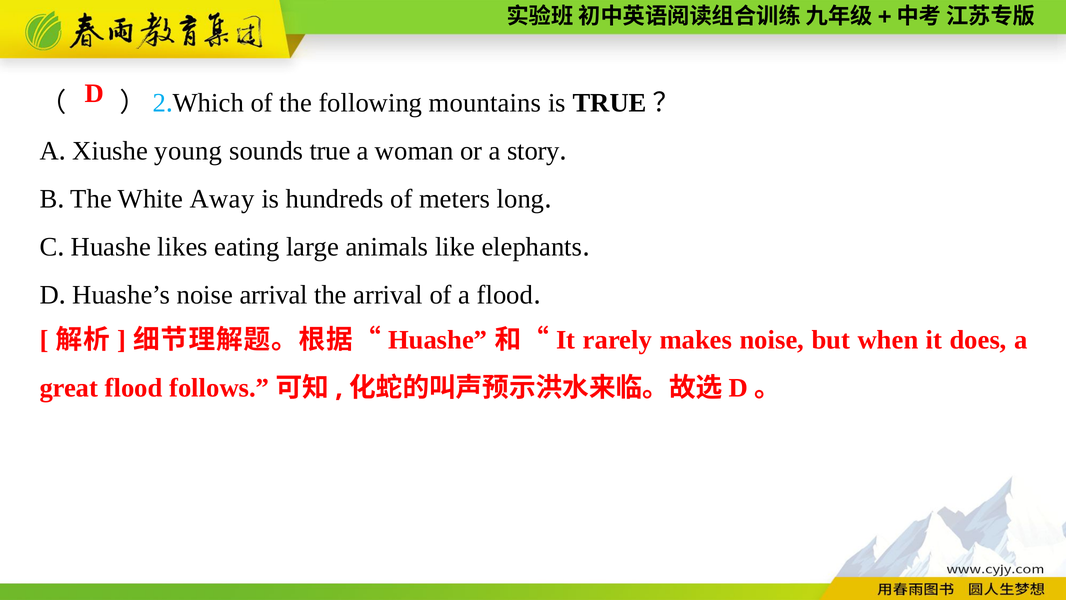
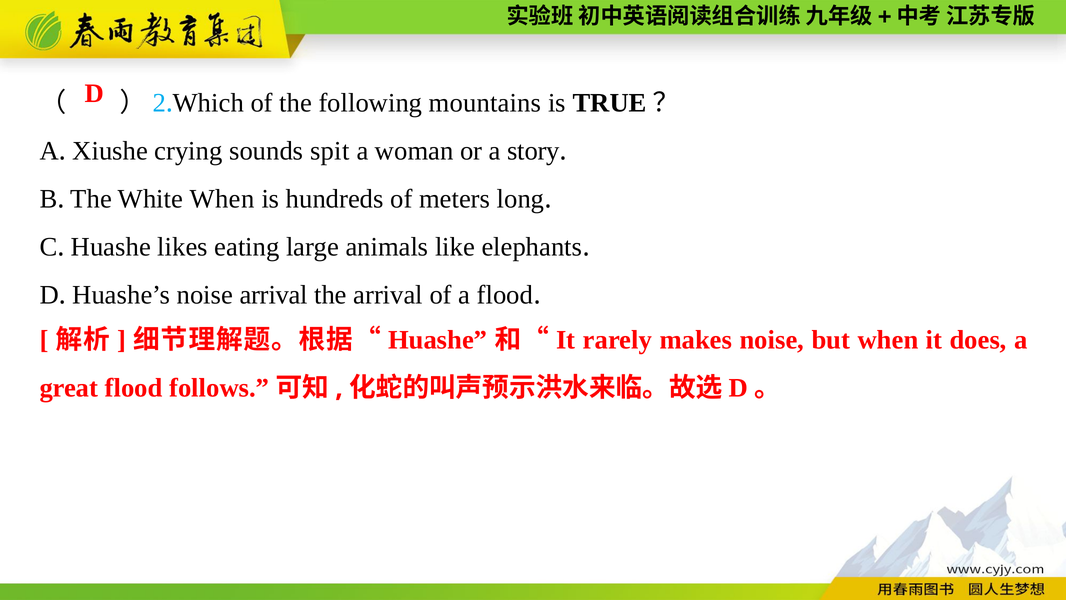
young: young -> crying (188, 151)
true: true -> spit (330, 151)
White Away: Away -> When (222, 199)
